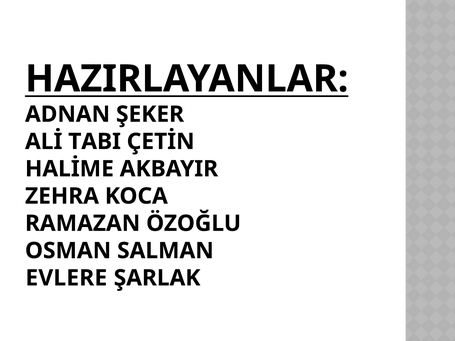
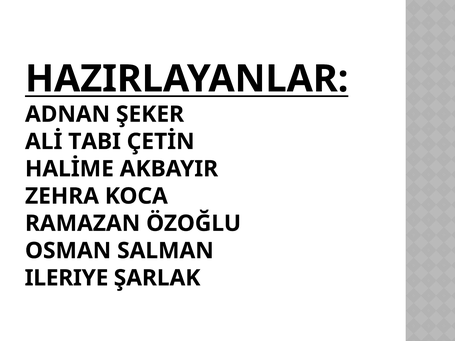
EVLERE: EVLERE -> ILERIYE (67, 278)
